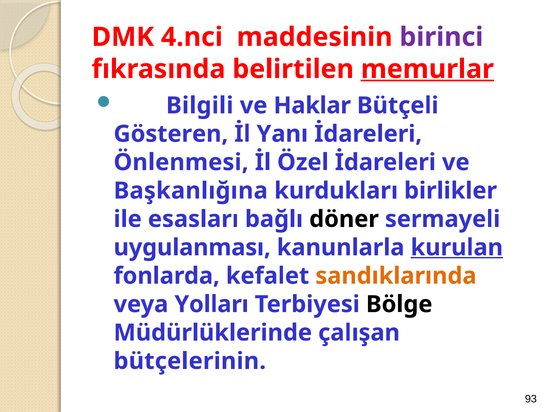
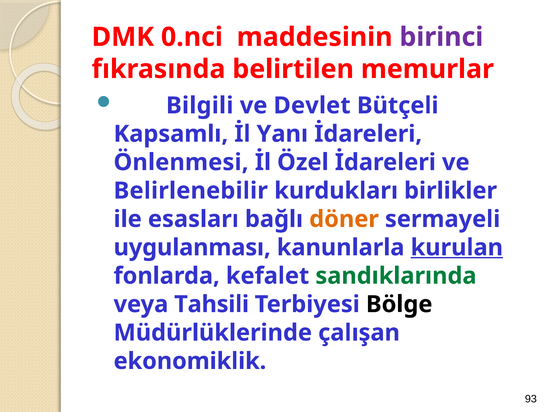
4.nci: 4.nci -> 0.nci (192, 37)
memurlar underline: present -> none (427, 69)
Haklar: Haklar -> Devlet (312, 105)
Gösteren: Gösteren -> Kapsamlı (171, 134)
Başkanlığına: Başkanlığına -> Belirlenebilir (191, 191)
döner colour: black -> orange (344, 219)
sandıklarında colour: orange -> green (396, 276)
Yolları: Yolları -> Tahsili (212, 304)
bütçelerinin: bütçelerinin -> ekonomiklik (190, 361)
